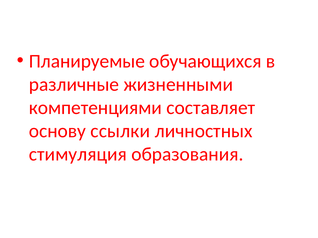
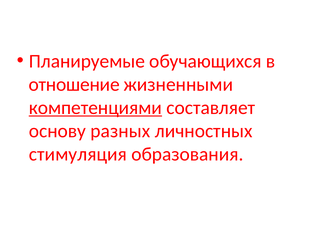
различные: различные -> отношение (74, 85)
компетенциями underline: none -> present (95, 108)
ссылки: ссылки -> разных (120, 131)
